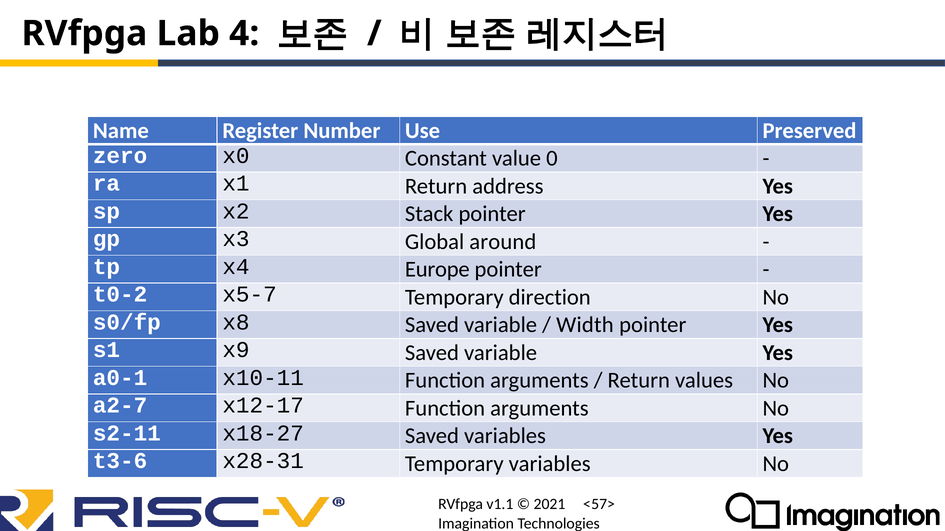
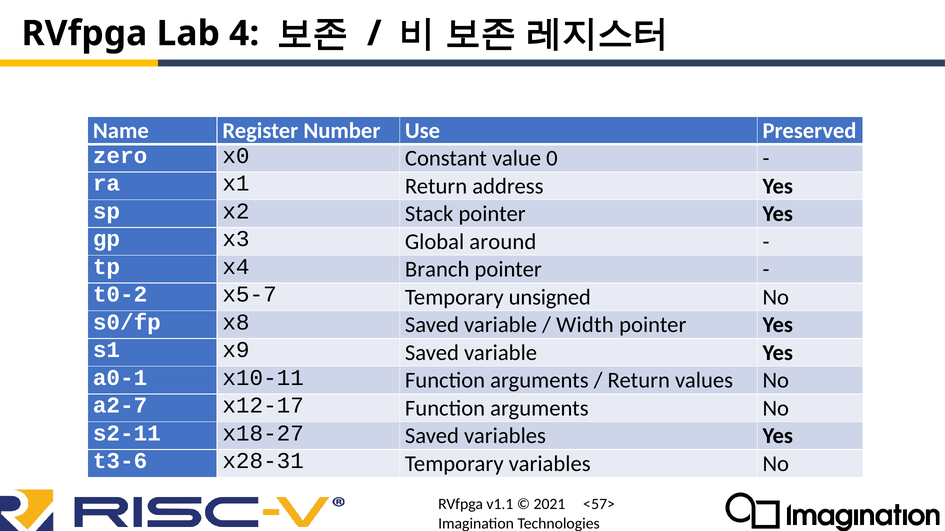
Europe: Europe -> Branch (437, 270)
direction: direction -> unsigned (550, 297)
